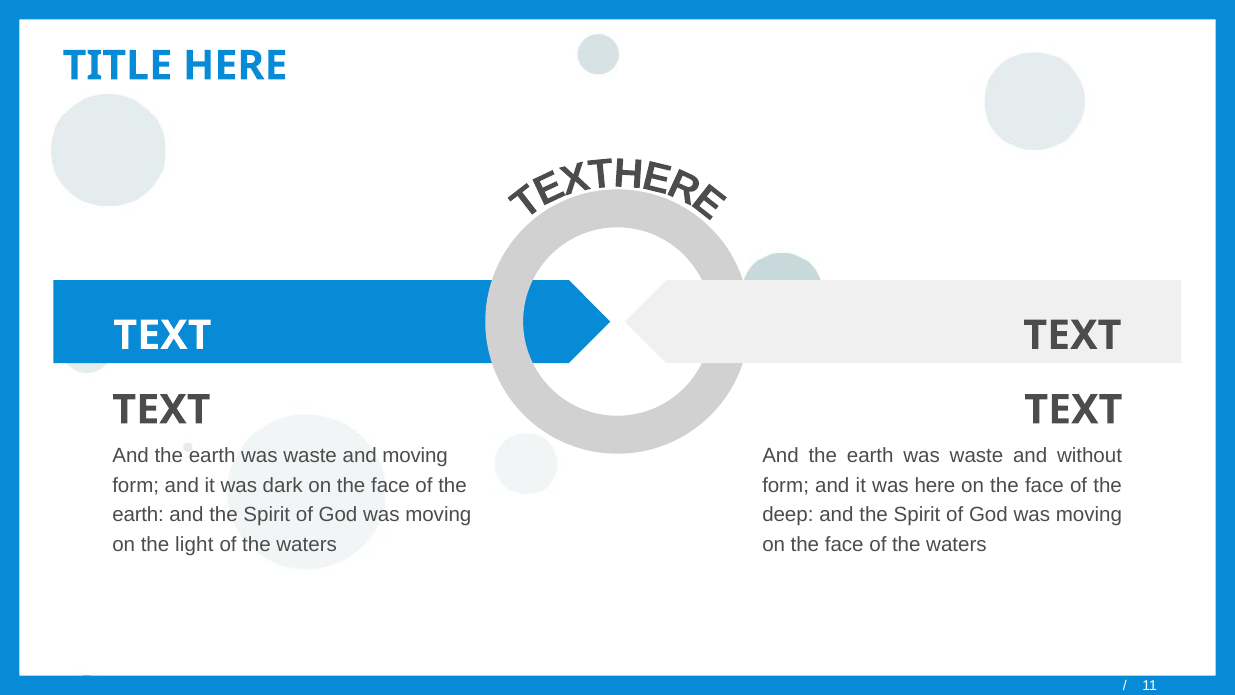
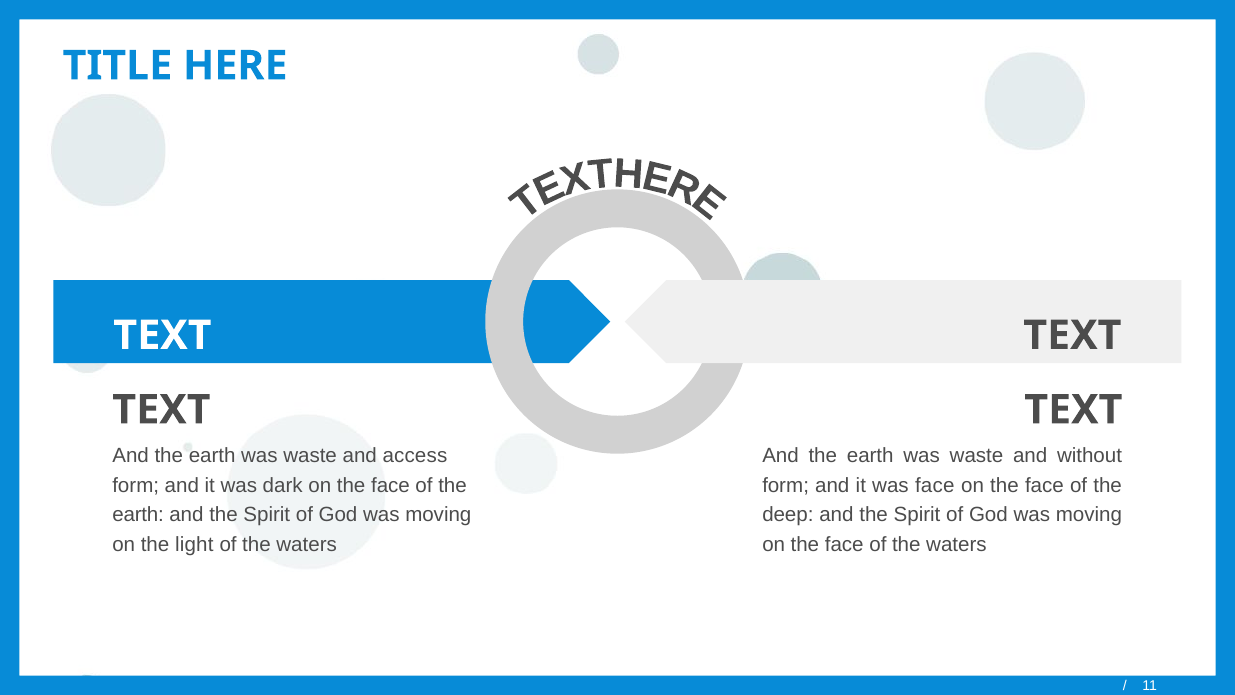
and moving: moving -> access (415, 455)
was here: here -> face (935, 485)
